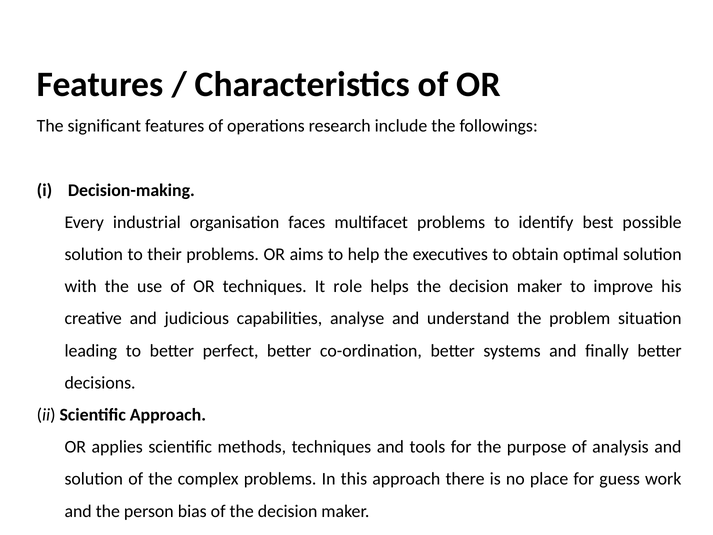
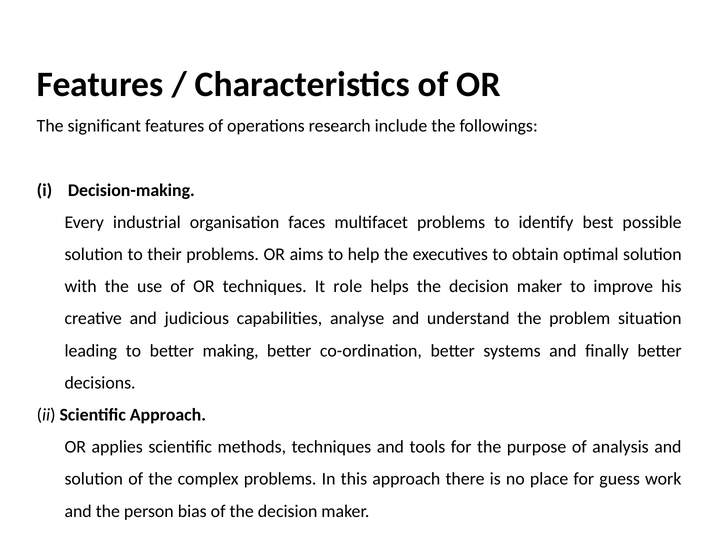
perfect: perfect -> making (231, 351)
